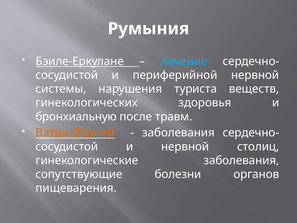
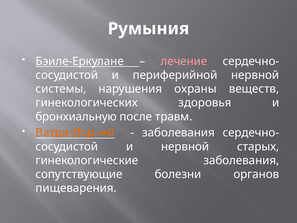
лечение colour: light blue -> pink (184, 61)
туриста: туриста -> охраны (196, 89)
столиц: столиц -> старых (258, 146)
